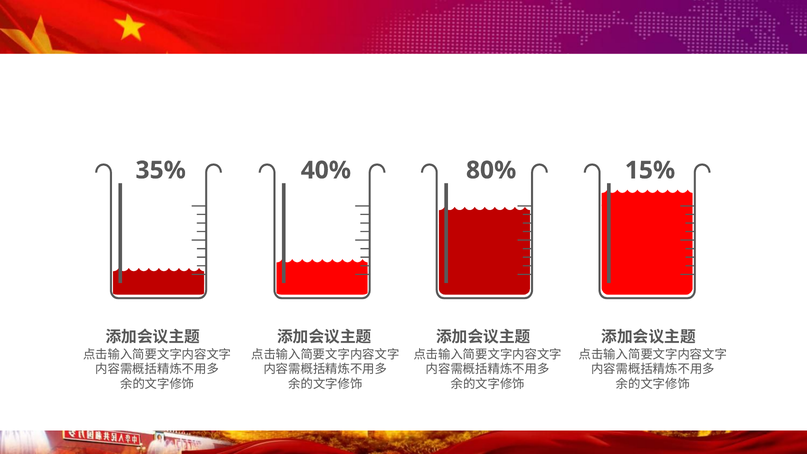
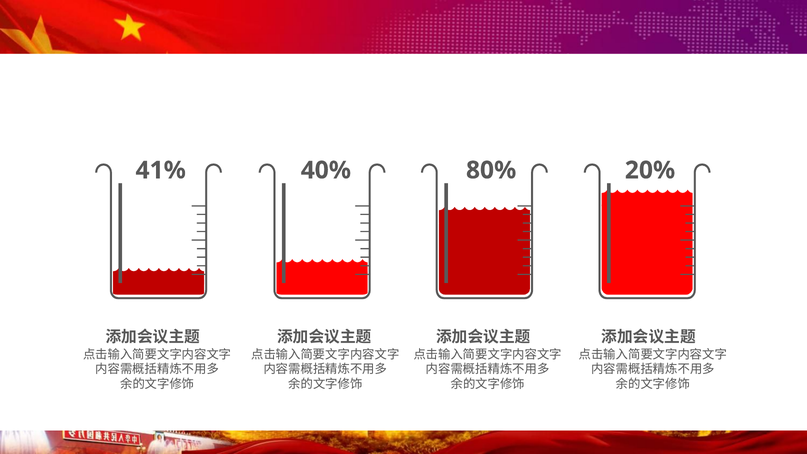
35%: 35% -> 41% (161, 170)
15%: 15% -> 20% (650, 170)
